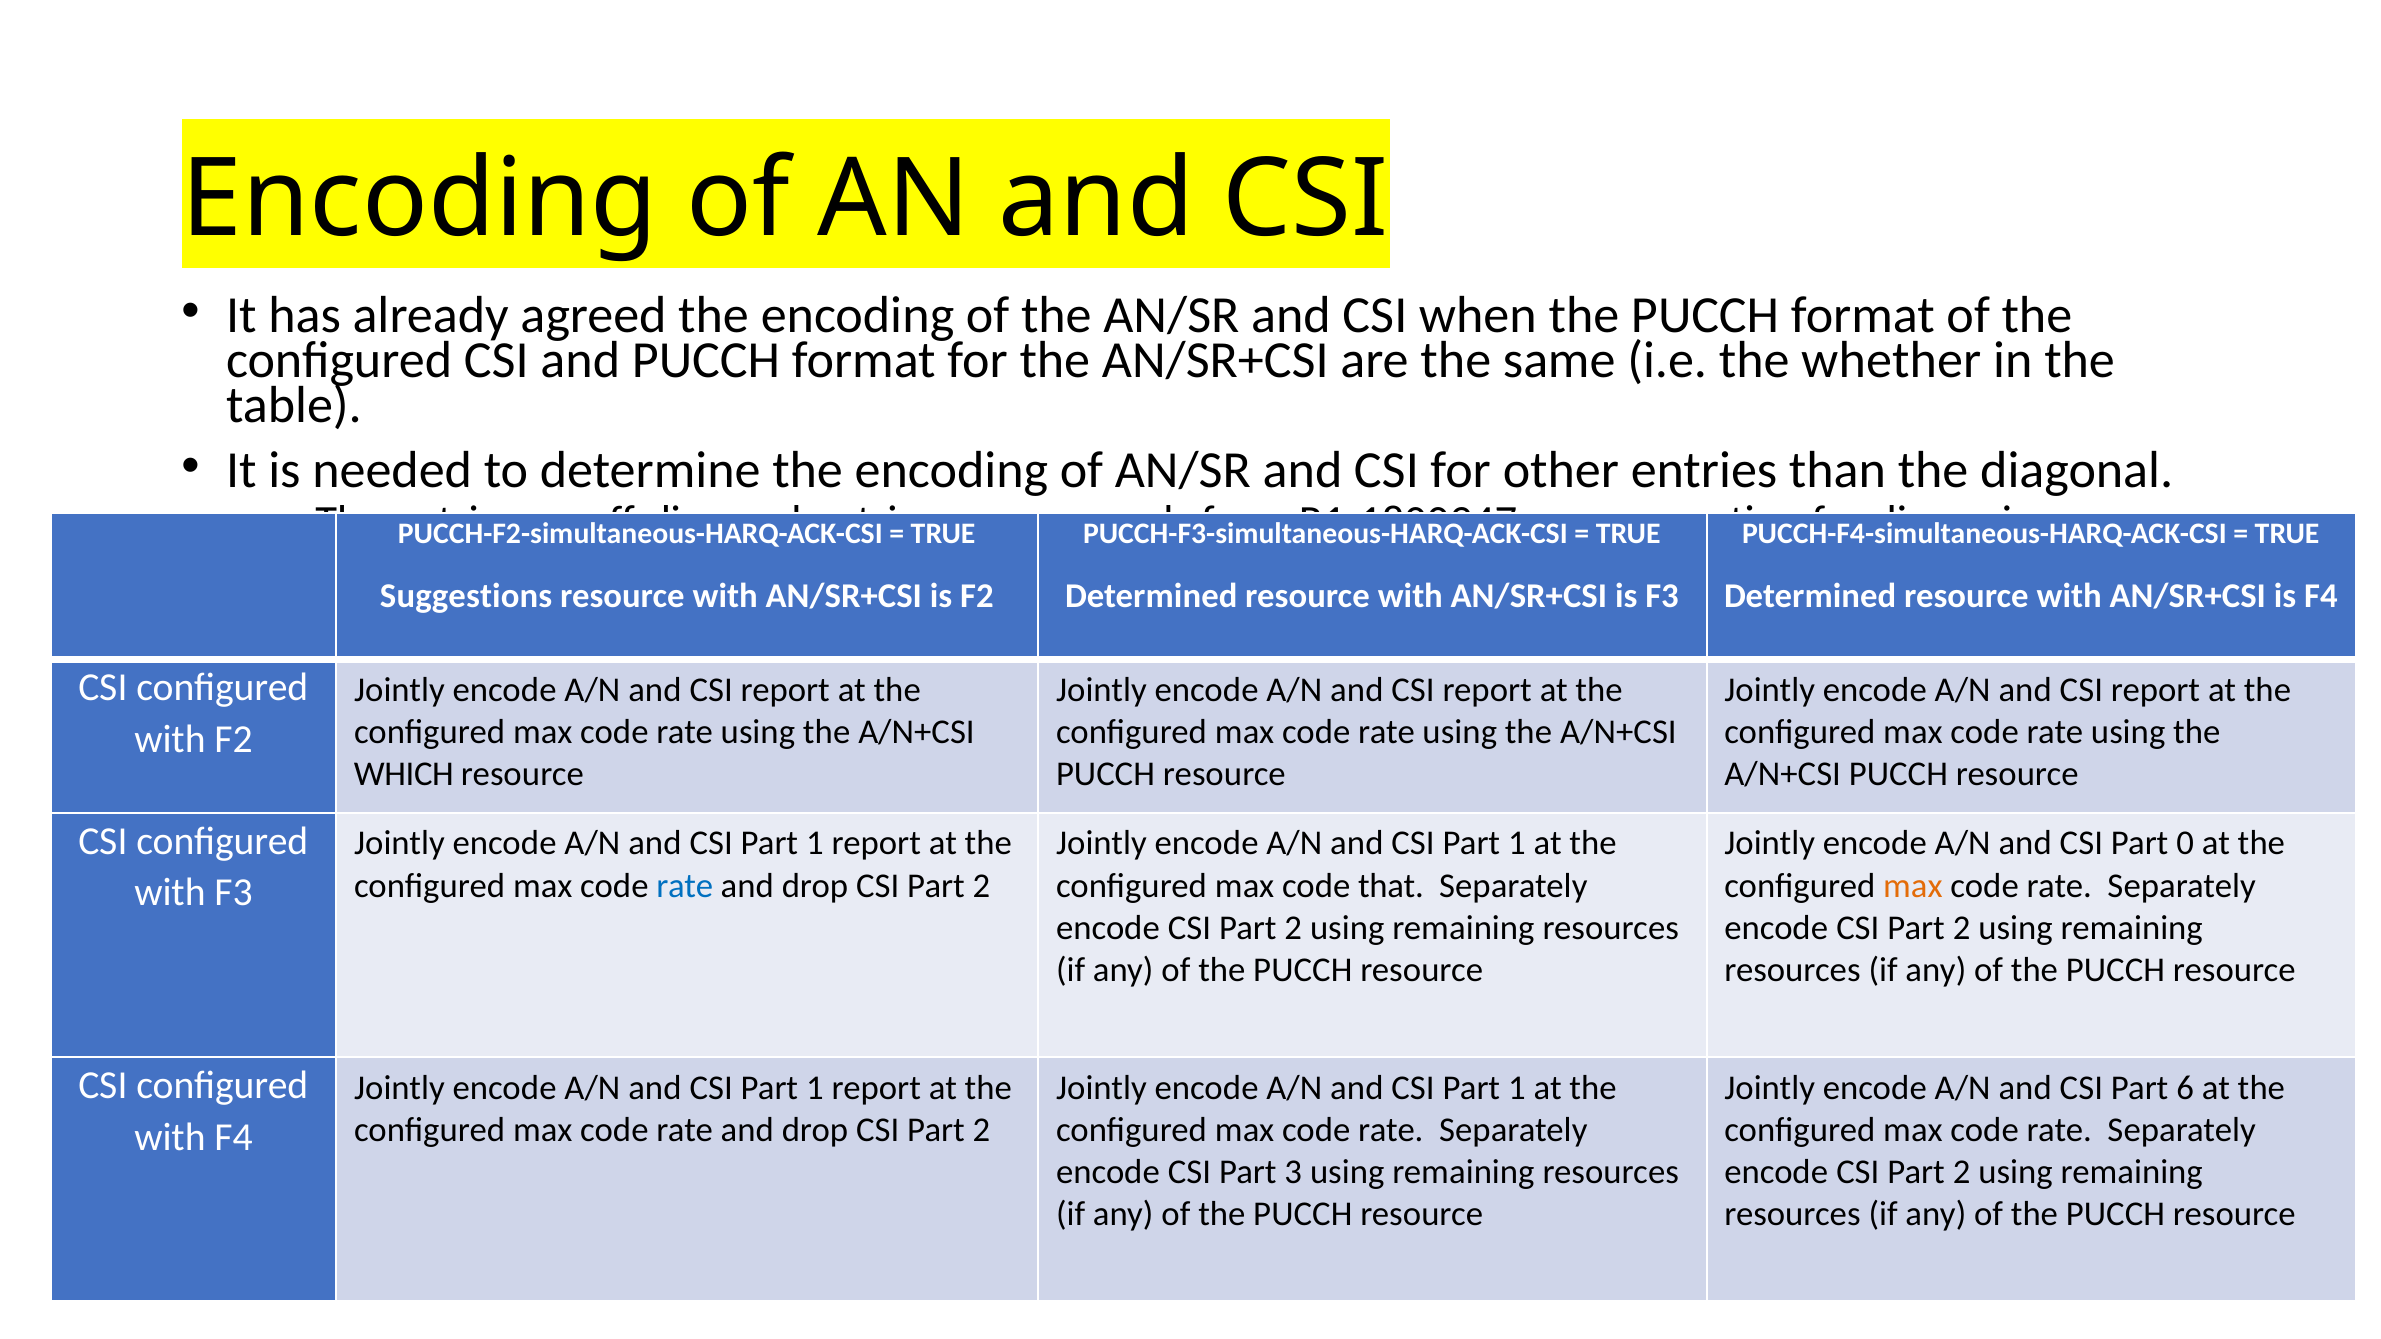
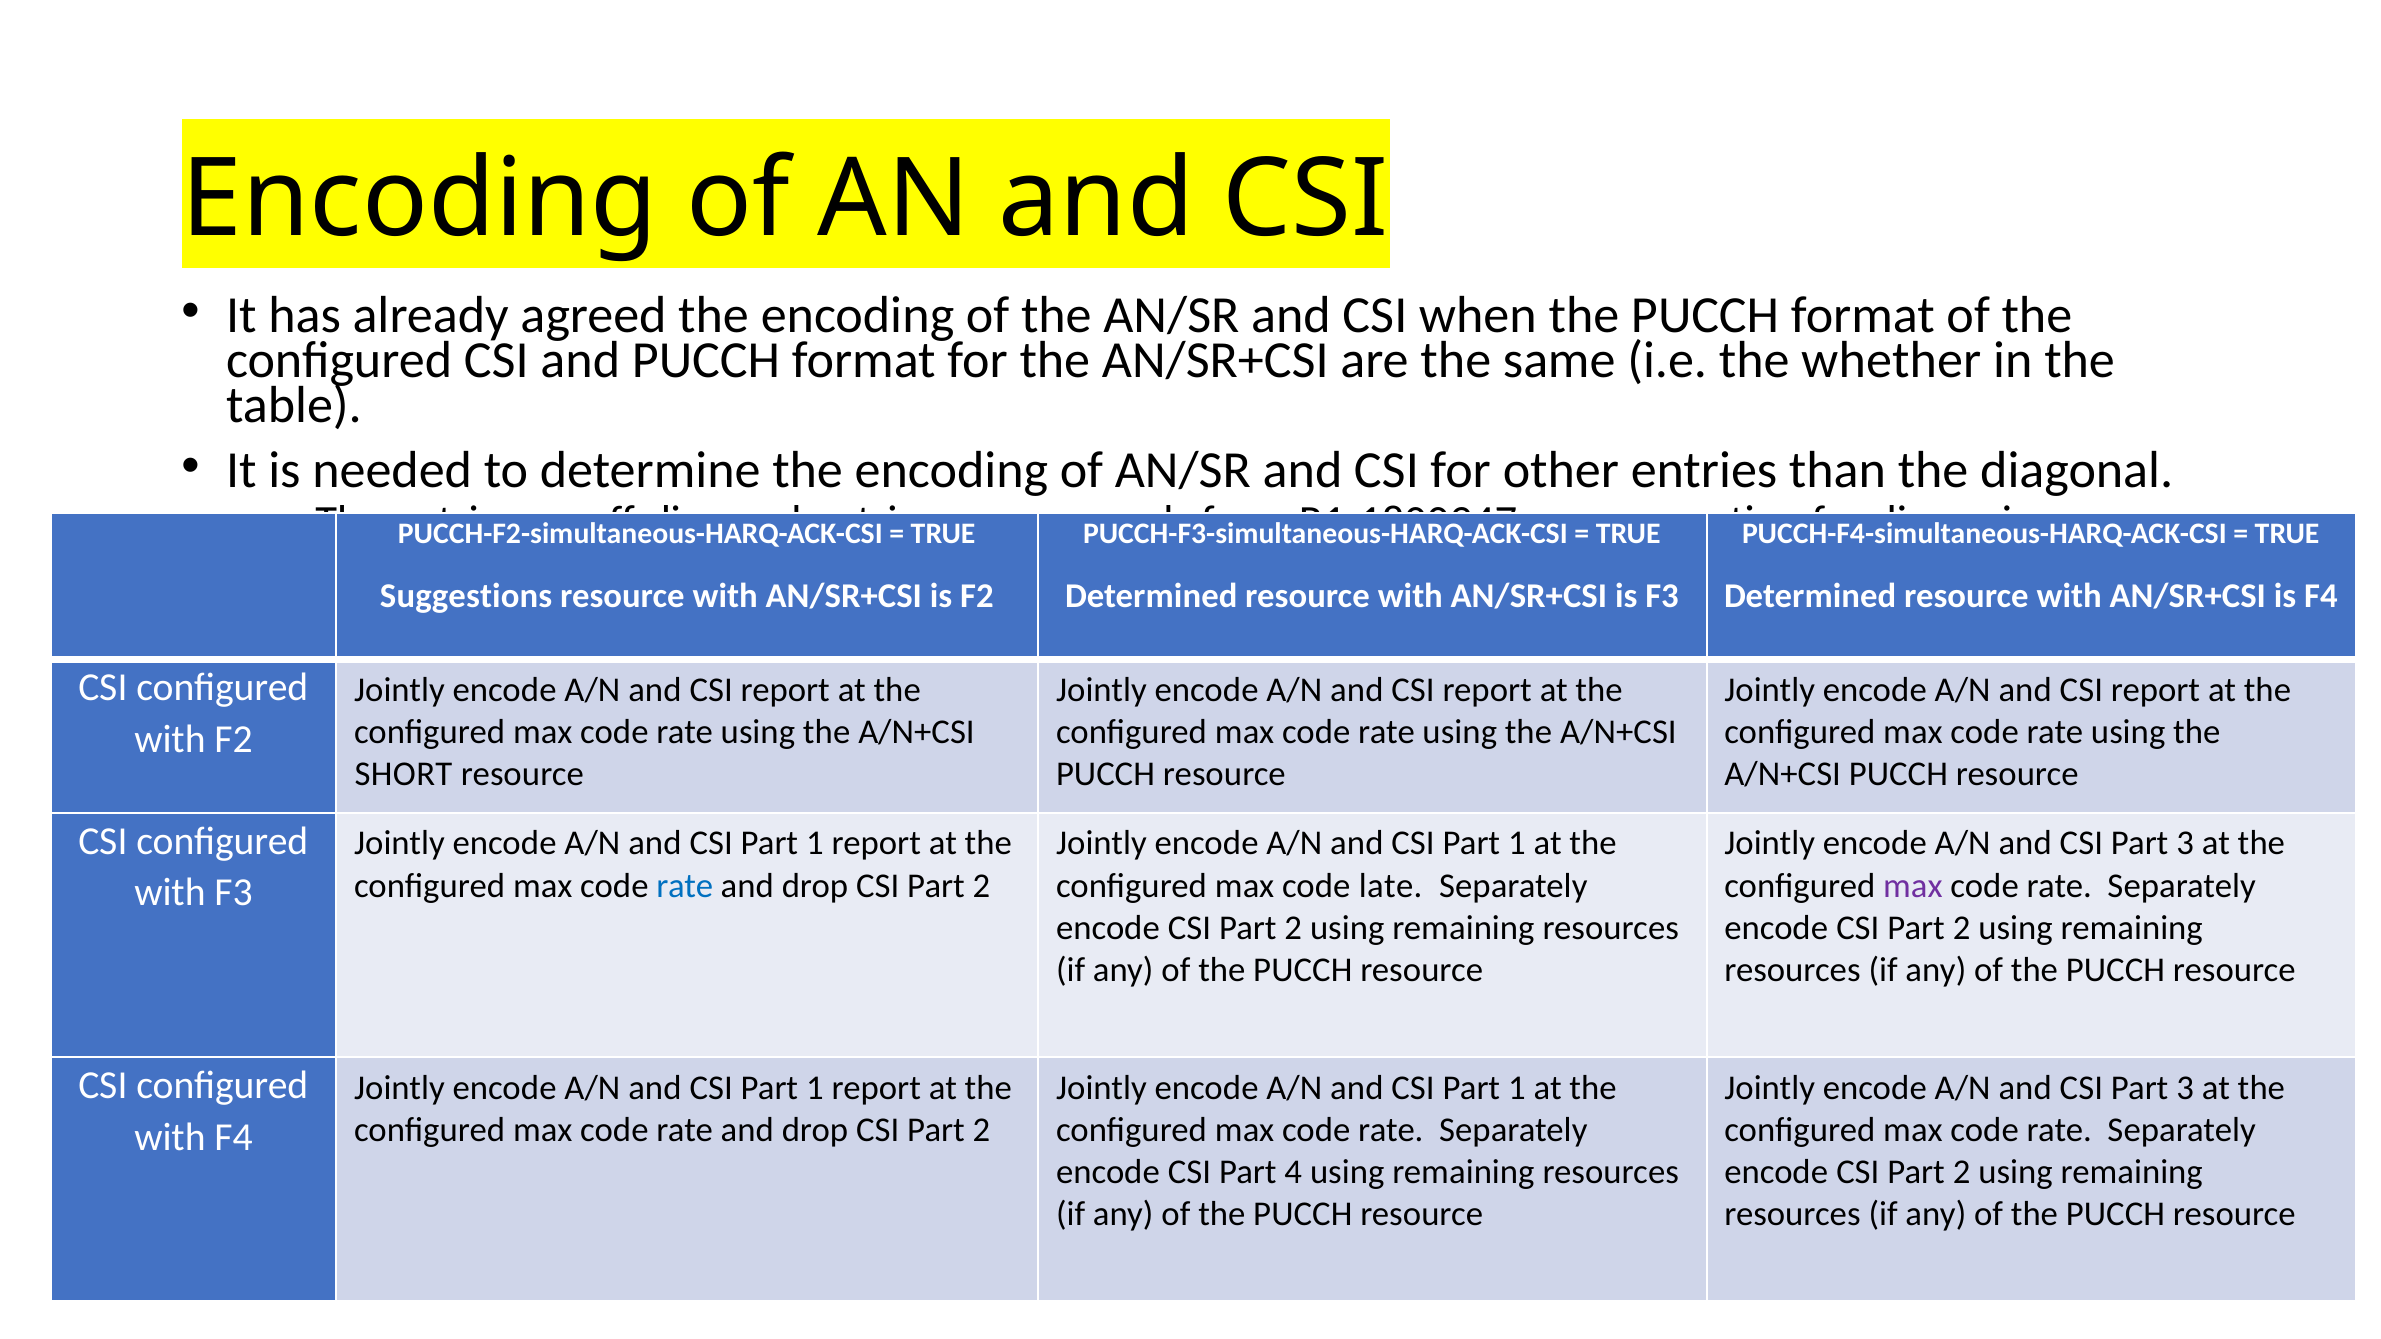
WHICH: WHICH -> SHORT (404, 775)
0: 0 -> 3 (2185, 844)
that: that -> late (1391, 886)
max colour: orange -> purple (1913, 886)
6: 6 -> 3 (2185, 1088)
3: 3 -> 4 (1293, 1172)
